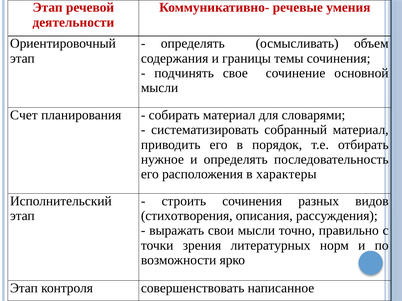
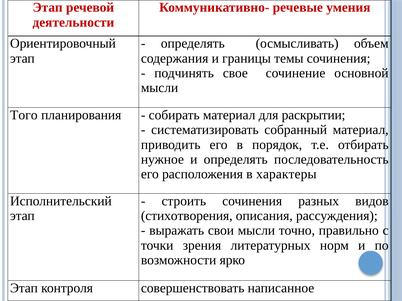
Счет: Счет -> Того (24, 115)
словарями: словарями -> раскрытии (314, 115)
